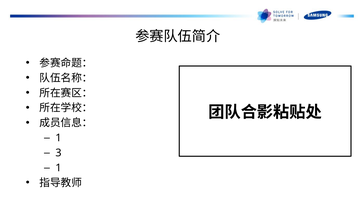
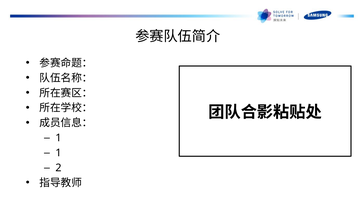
3: 3 -> 1 (58, 153)
1: 1 -> 2 (58, 168)
